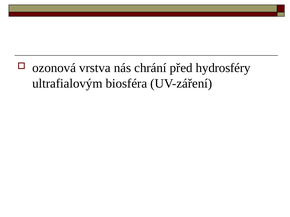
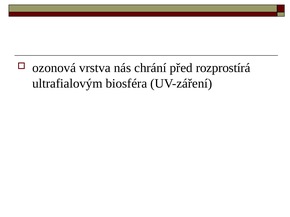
hydrosféry: hydrosféry -> rozprostírá (223, 68)
